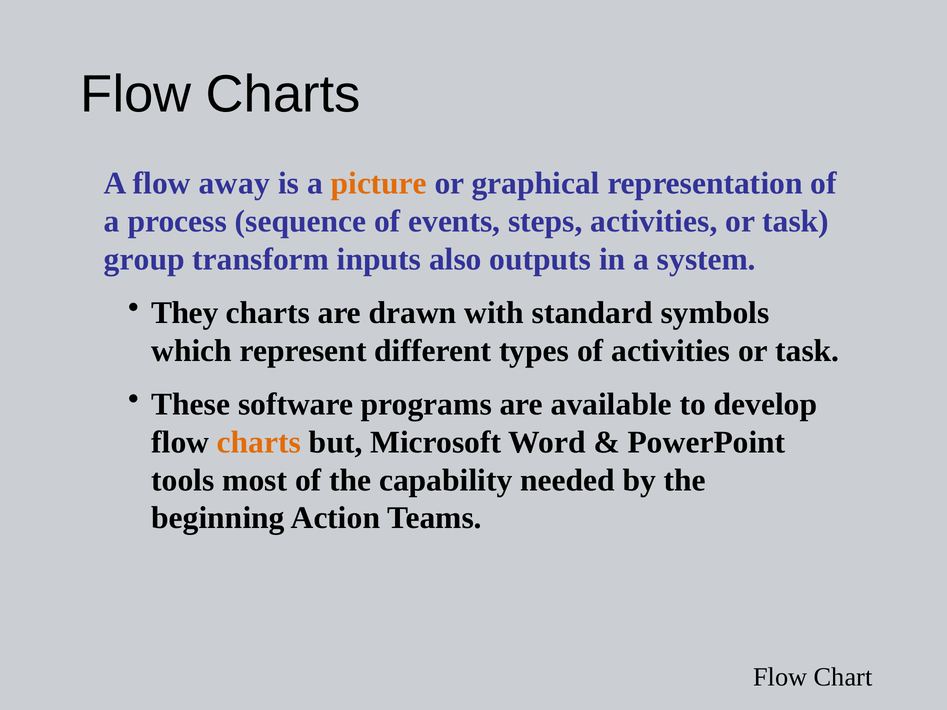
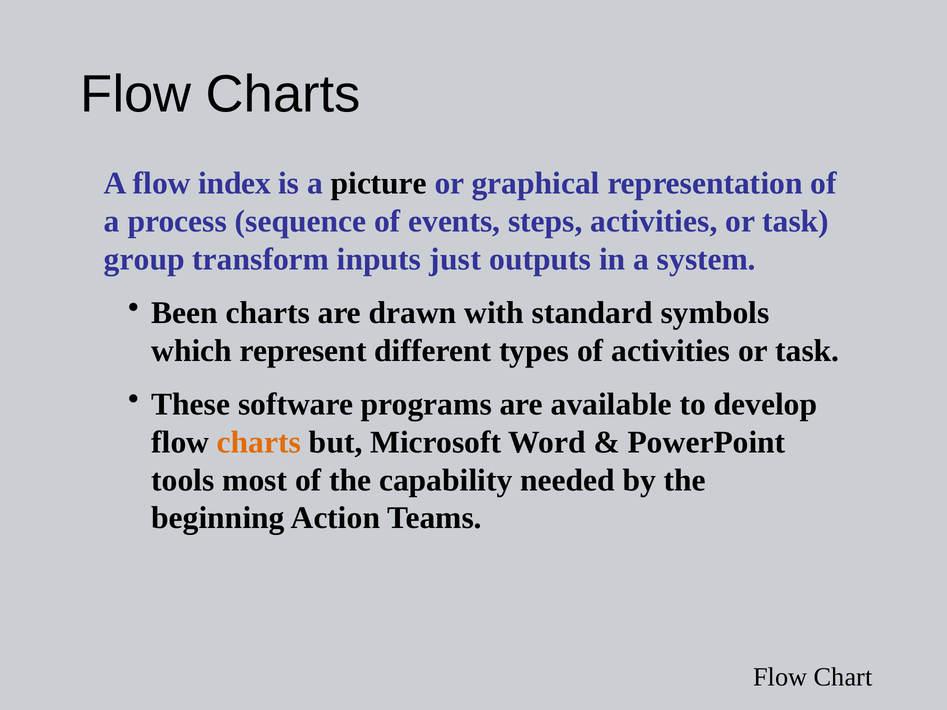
away: away -> index (235, 184)
picture colour: orange -> black (379, 184)
also: also -> just (455, 259)
They: They -> Been (185, 313)
